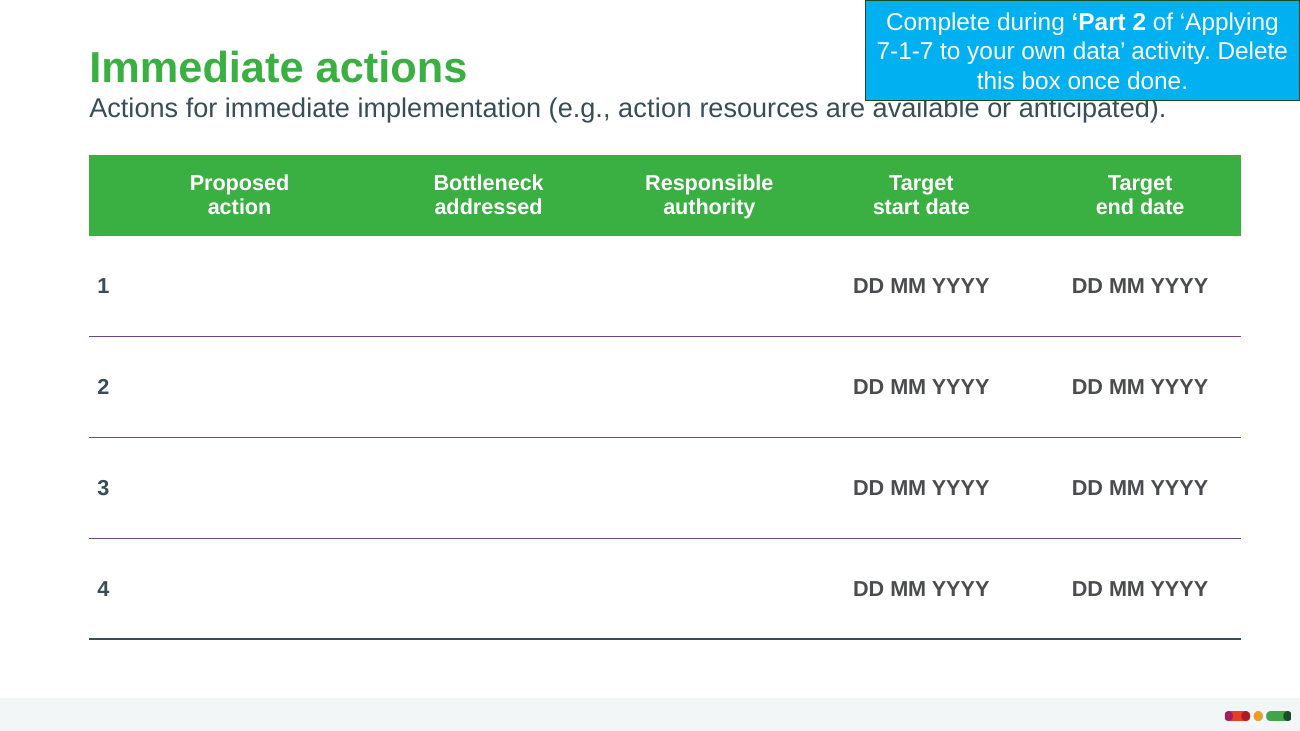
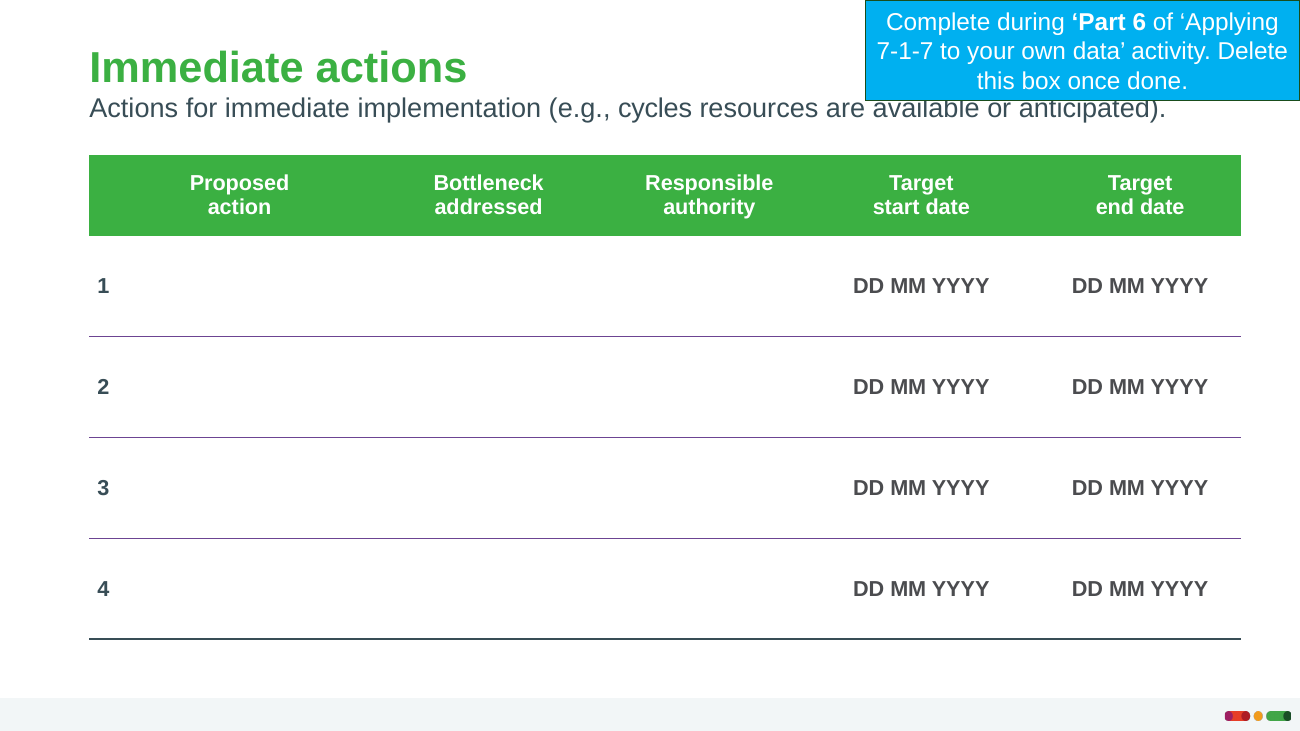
Part 2: 2 -> 6 (1139, 23)
e.g action: action -> cycles (655, 109)
